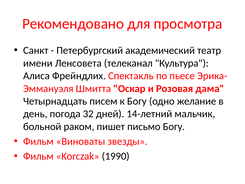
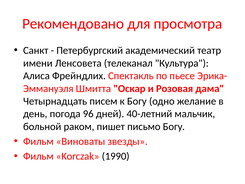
32: 32 -> 96 (88, 114)
14-летний: 14-летний -> 40-летний (149, 114)
